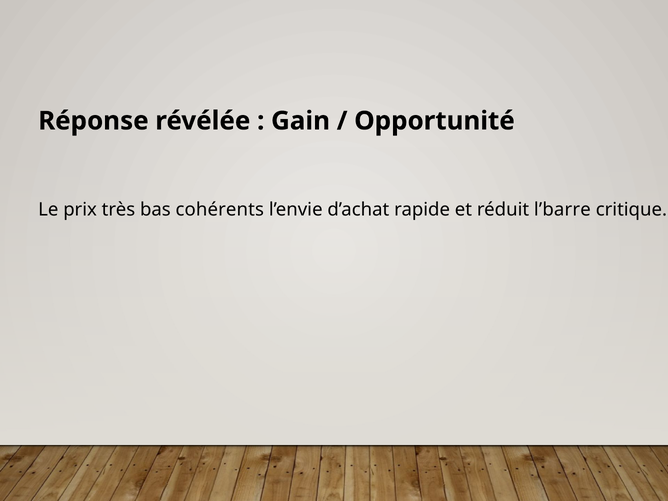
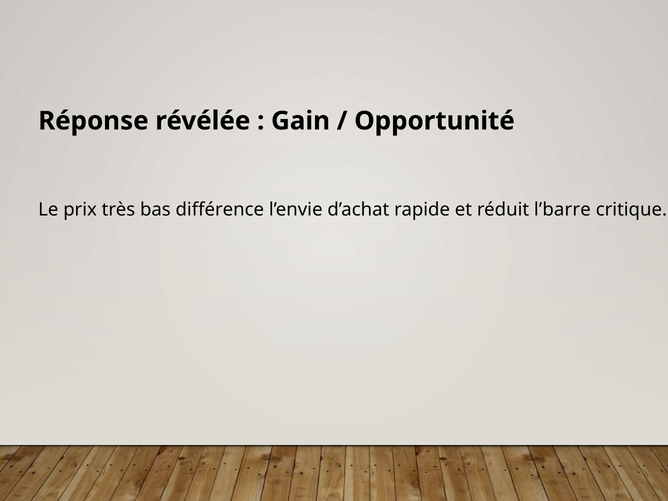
cohérents: cohérents -> différence (220, 210)
